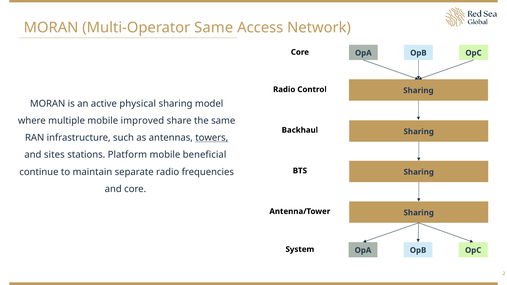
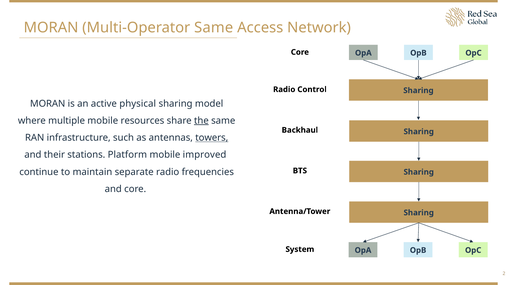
improved: improved -> resources (142, 121)
the underline: none -> present (201, 121)
sites: sites -> their (54, 155)
beneficial: beneficial -> improved (205, 155)
